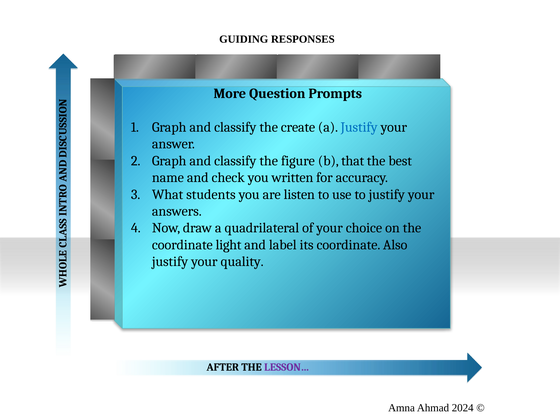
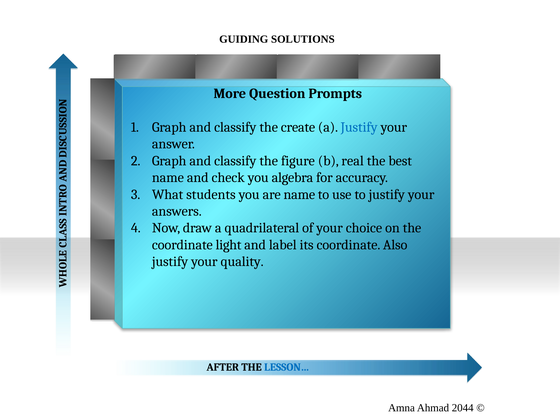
RESPONSES: RESPONSES -> SOLUTIONS (303, 39)
that: that -> real (353, 161)
written: written -> algebra (292, 178)
are listen: listen -> name (299, 194)
LESSON… colour: purple -> blue (287, 367)
2024: 2024 -> 2044 (463, 408)
